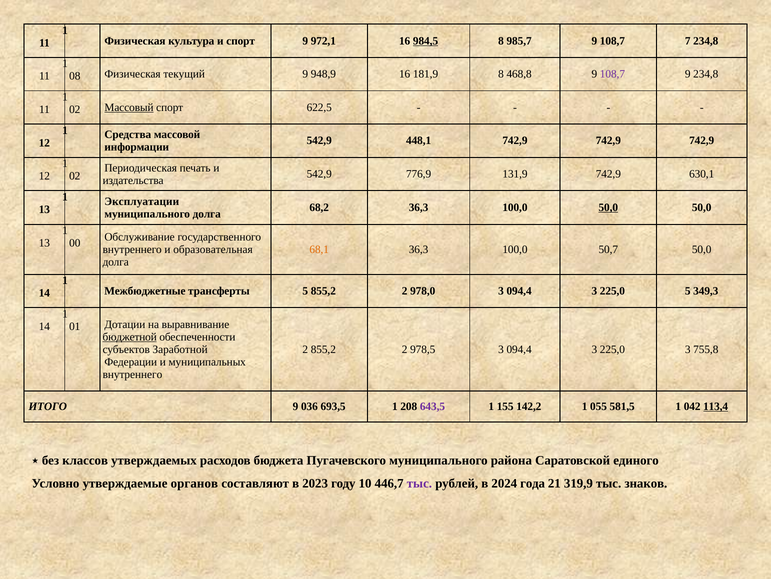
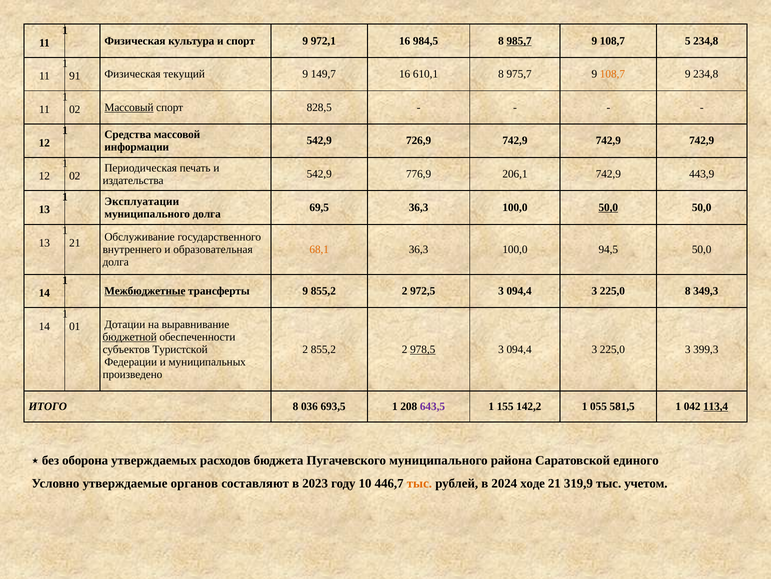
984,5 underline: present -> none (426, 41)
985,7 underline: none -> present (519, 41)
7: 7 -> 5 (688, 41)
08: 08 -> 91 (75, 76)
948,9: 948,9 -> 149,7 (323, 74)
181,9: 181,9 -> 610,1 (426, 74)
468,8: 468,8 -> 975,7 (519, 74)
108,7 colour: purple -> orange (612, 74)
622,5: 622,5 -> 828,5 (319, 107)
448,1: 448,1 -> 726,9 (419, 141)
131,9: 131,9 -> 206,1 (515, 174)
630,1: 630,1 -> 443,9 (702, 174)
68,2: 68,2 -> 69,5 (319, 207)
00: 00 -> 21 (75, 243)
50,7: 50,7 -> 94,5 (608, 249)
Межбюджетные underline: none -> present (145, 291)
трансферты 5: 5 -> 9 (305, 291)
978,0: 978,0 -> 972,5 (423, 291)
225,0 5: 5 -> 8 (688, 291)
Заработной: Заработной -> Туристской (180, 349)
978,5 underline: none -> present (423, 349)
755,8: 755,8 -> 399,3 (706, 349)
внутреннего: внутреннего -> произведено (132, 374)
ИТОГО 9: 9 -> 8 (296, 406)
классов: классов -> оборона (85, 460)
тыс colour: purple -> orange (419, 483)
года: года -> ходе (533, 483)
знаков: знаков -> учетом (646, 483)
